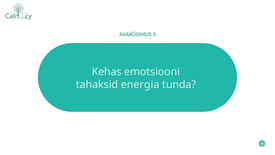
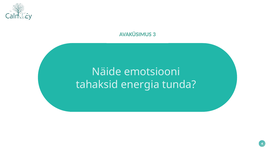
Kehas: Kehas -> Näide (107, 72)
